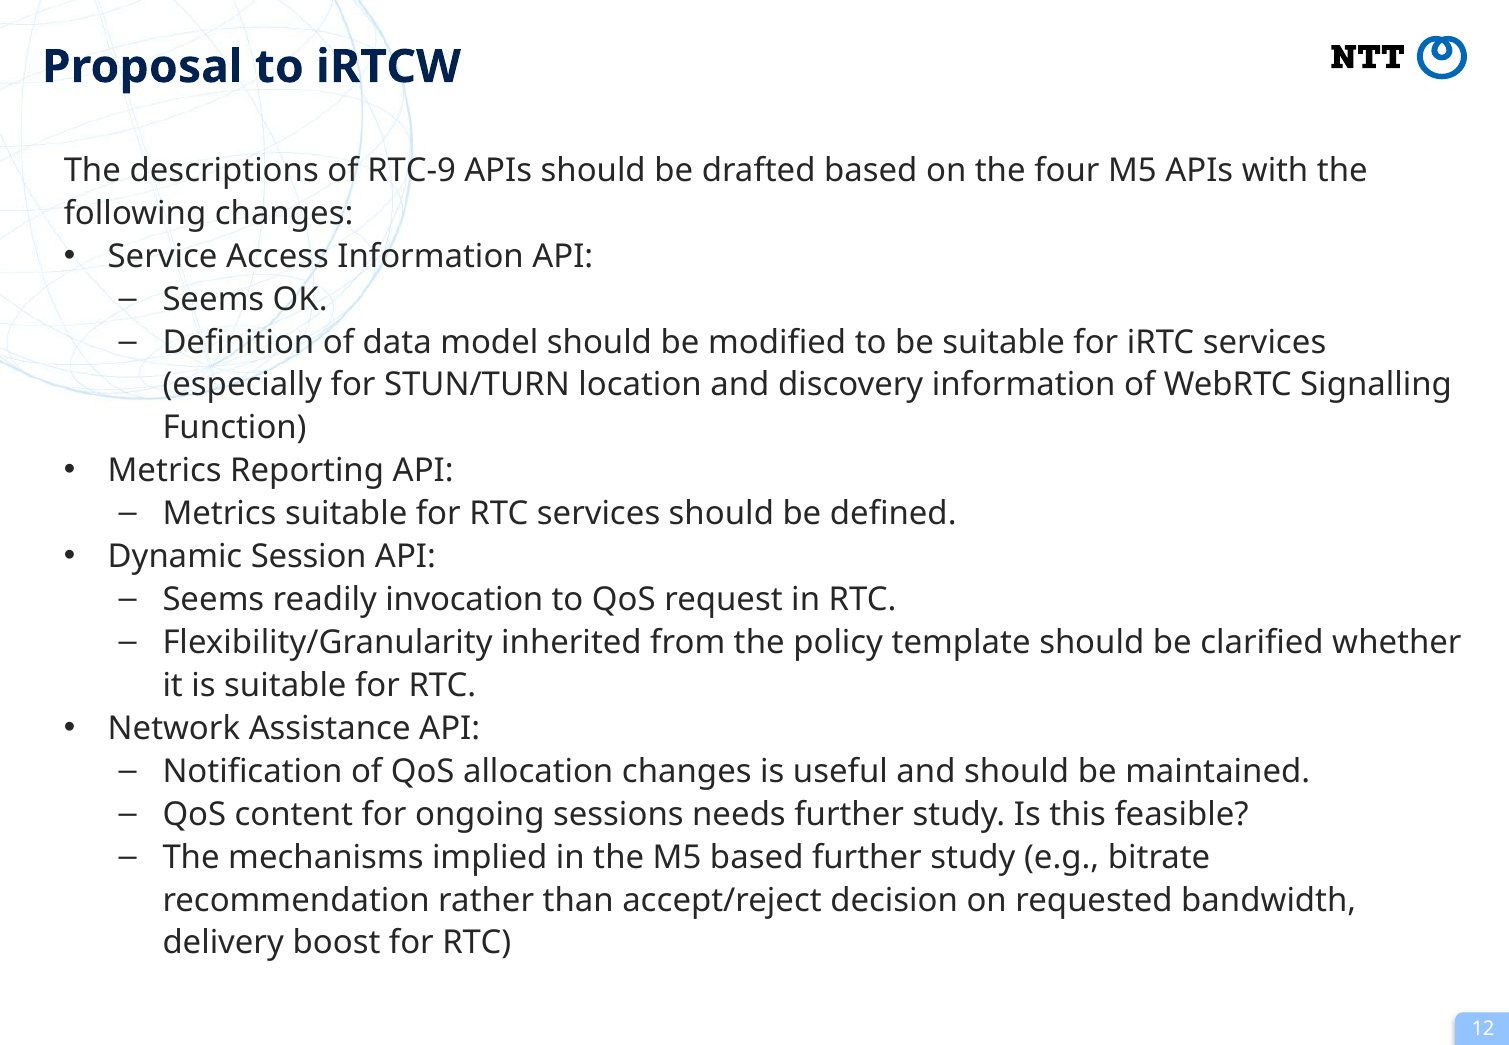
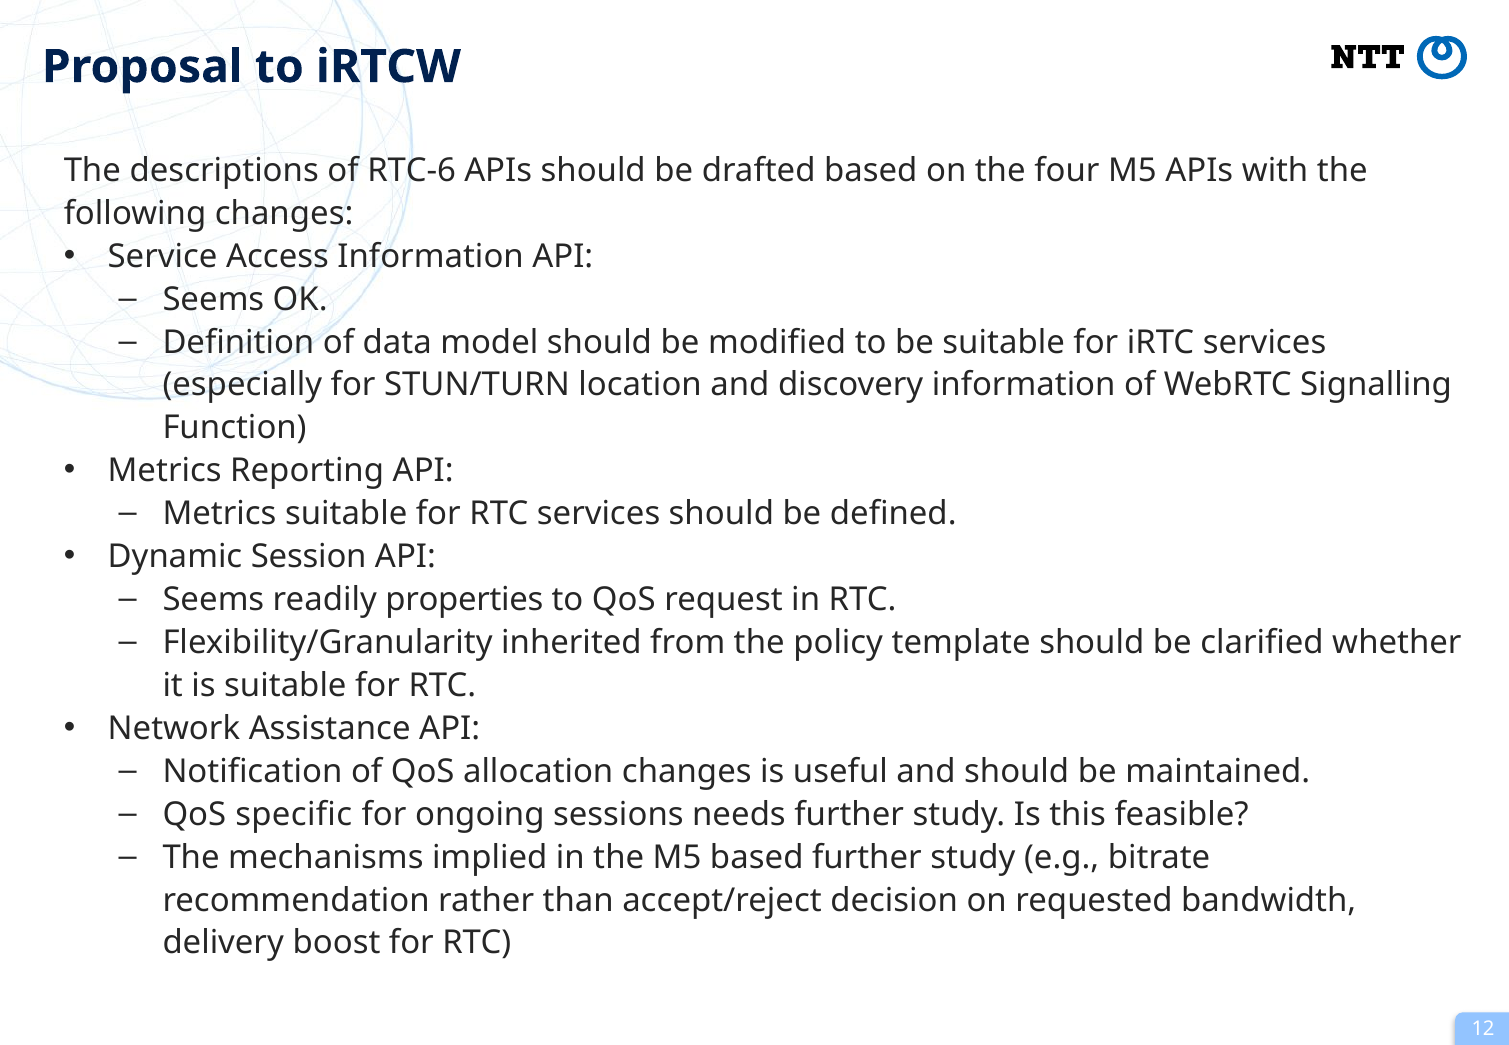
RTC-9: RTC-9 -> RTC-6 (412, 171)
invocation: invocation -> properties (464, 600)
content: content -> specific (294, 815)
